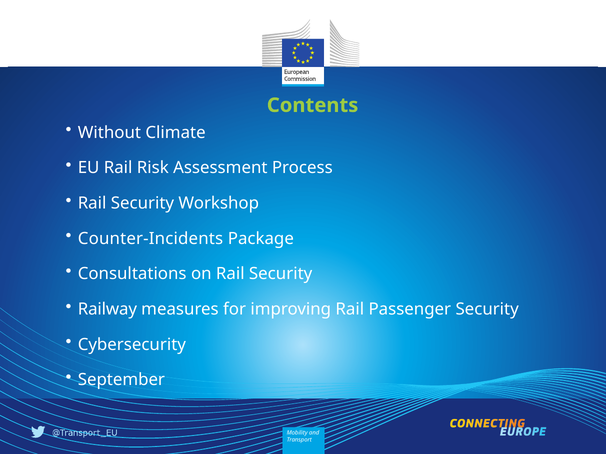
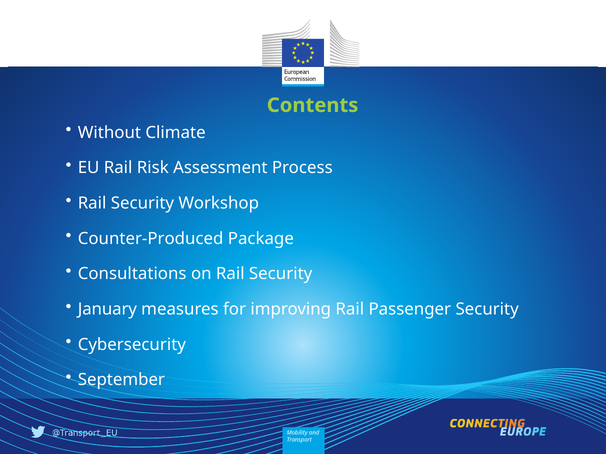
Counter-Incidents: Counter-Incidents -> Counter-Produced (151, 239)
Railway: Railway -> January (107, 310)
